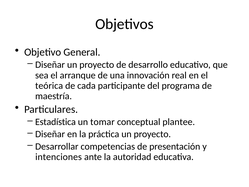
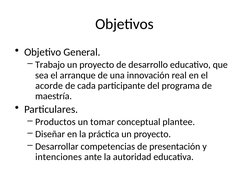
Diseñar: Diseñar -> Trabajo (50, 65)
teórica: teórica -> acorde (49, 86)
Estadística: Estadística -> Productos (55, 122)
